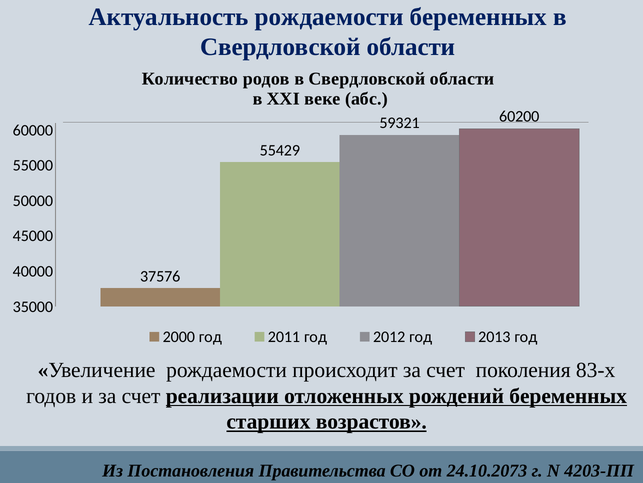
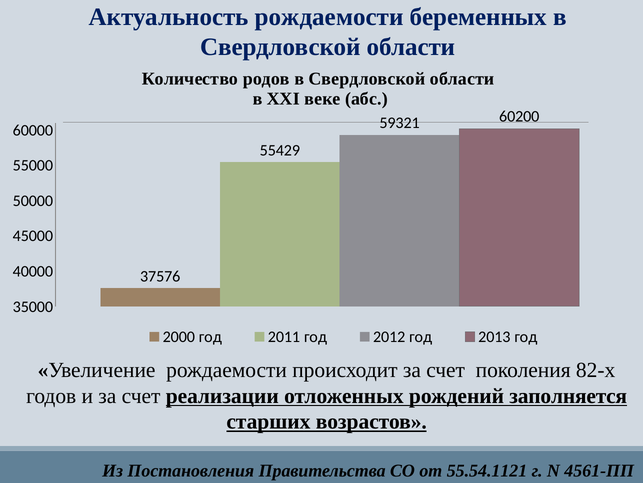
83-х: 83-х -> 82-х (596, 370)
рождений беременных: беременных -> заполняется (568, 395)
24.10.2073: 24.10.2073 -> 55.54.1121 (487, 470)
4203-ПП: 4203-ПП -> 4561-ПП (599, 470)
